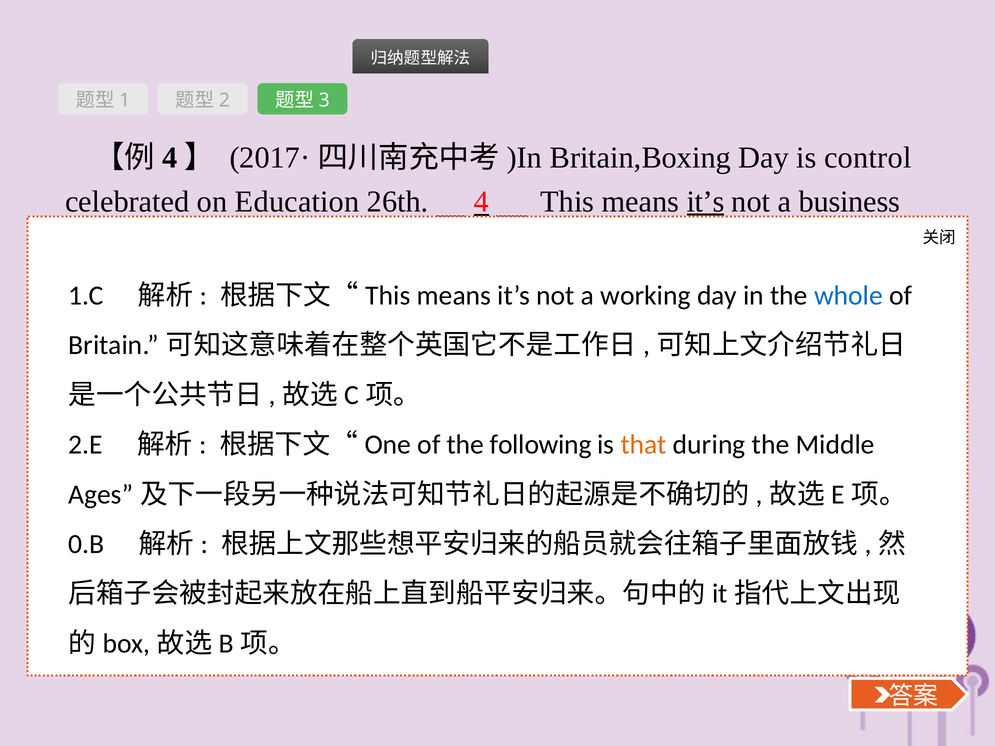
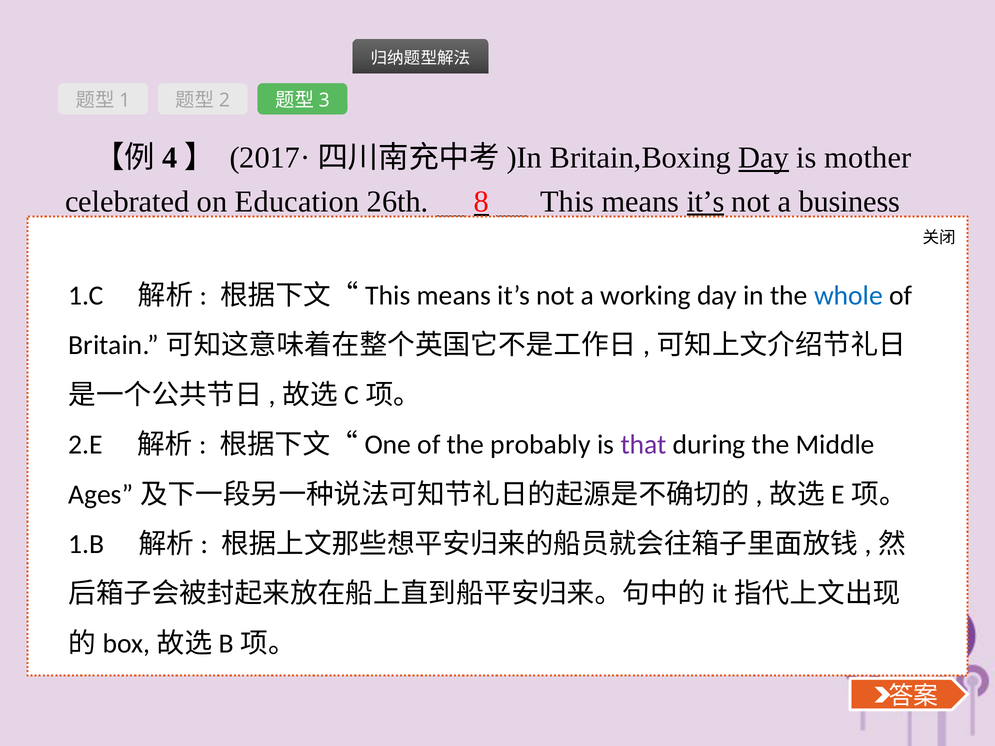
Day underline: none -> present (764, 158)
control: control -> mother (868, 158)
4: 4 -> 8 (481, 202)
the following: following -> probably (541, 445)
that colour: orange -> purple (644, 445)
0.B: 0.B -> 1.B (86, 544)
